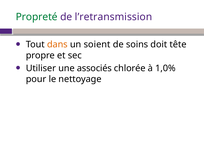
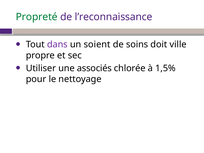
l’retransmission: l’retransmission -> l’reconnaissance (114, 17)
dans colour: orange -> purple (57, 44)
tête: tête -> ville (178, 44)
1,0%: 1,0% -> 1,5% (165, 68)
